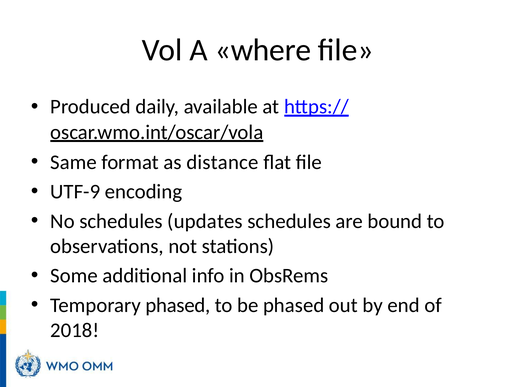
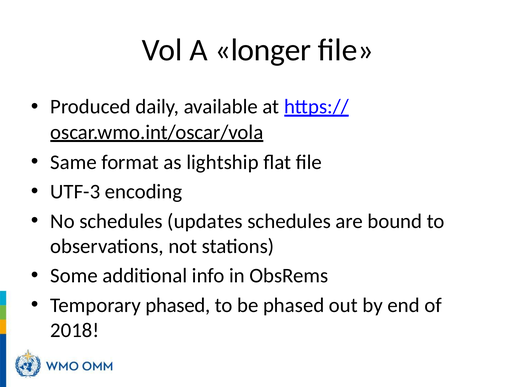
where: where -> longer (263, 50)
distance: distance -> lightship (223, 162)
UTF-9: UTF-9 -> UTF-3 (75, 192)
